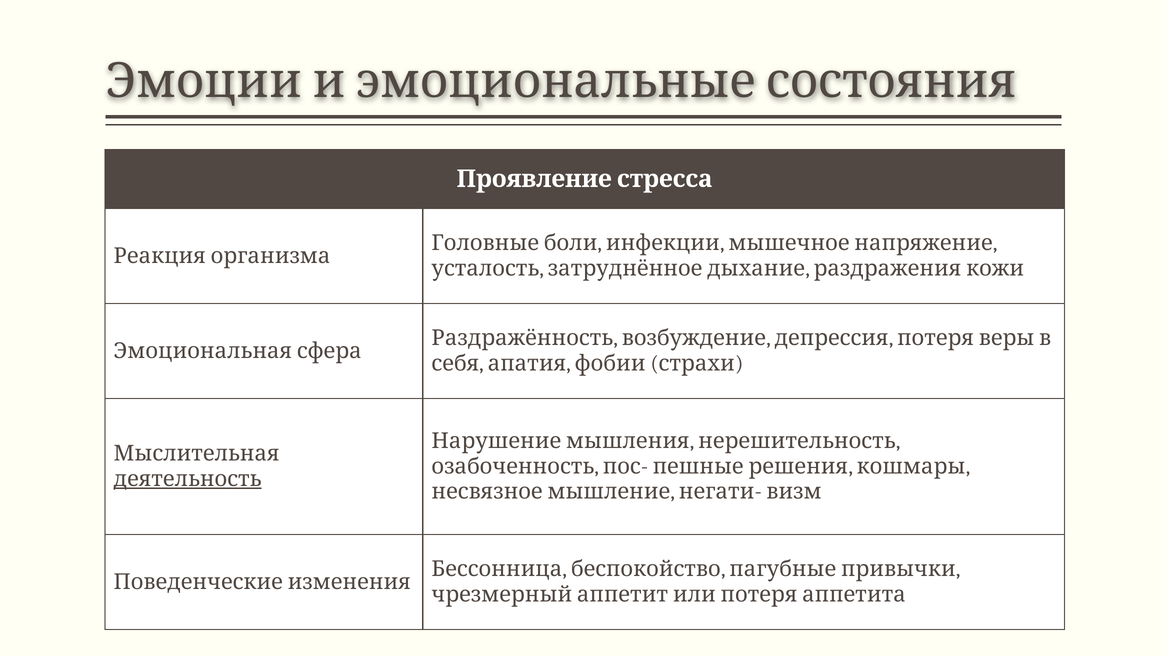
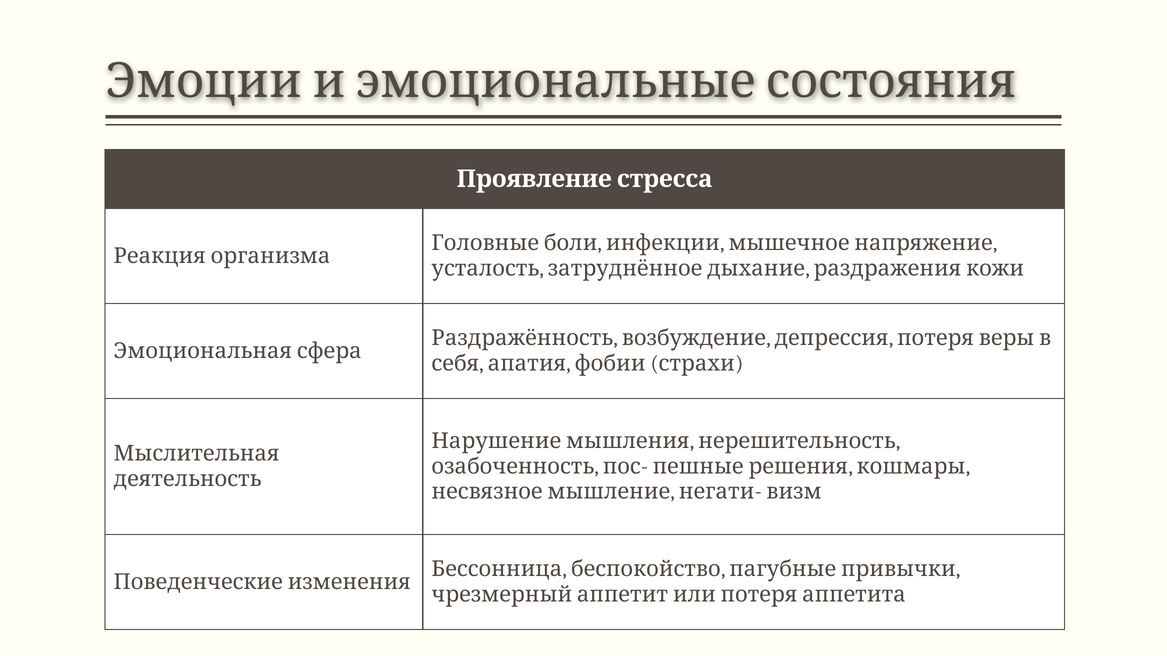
деятельность underline: present -> none (188, 479)
